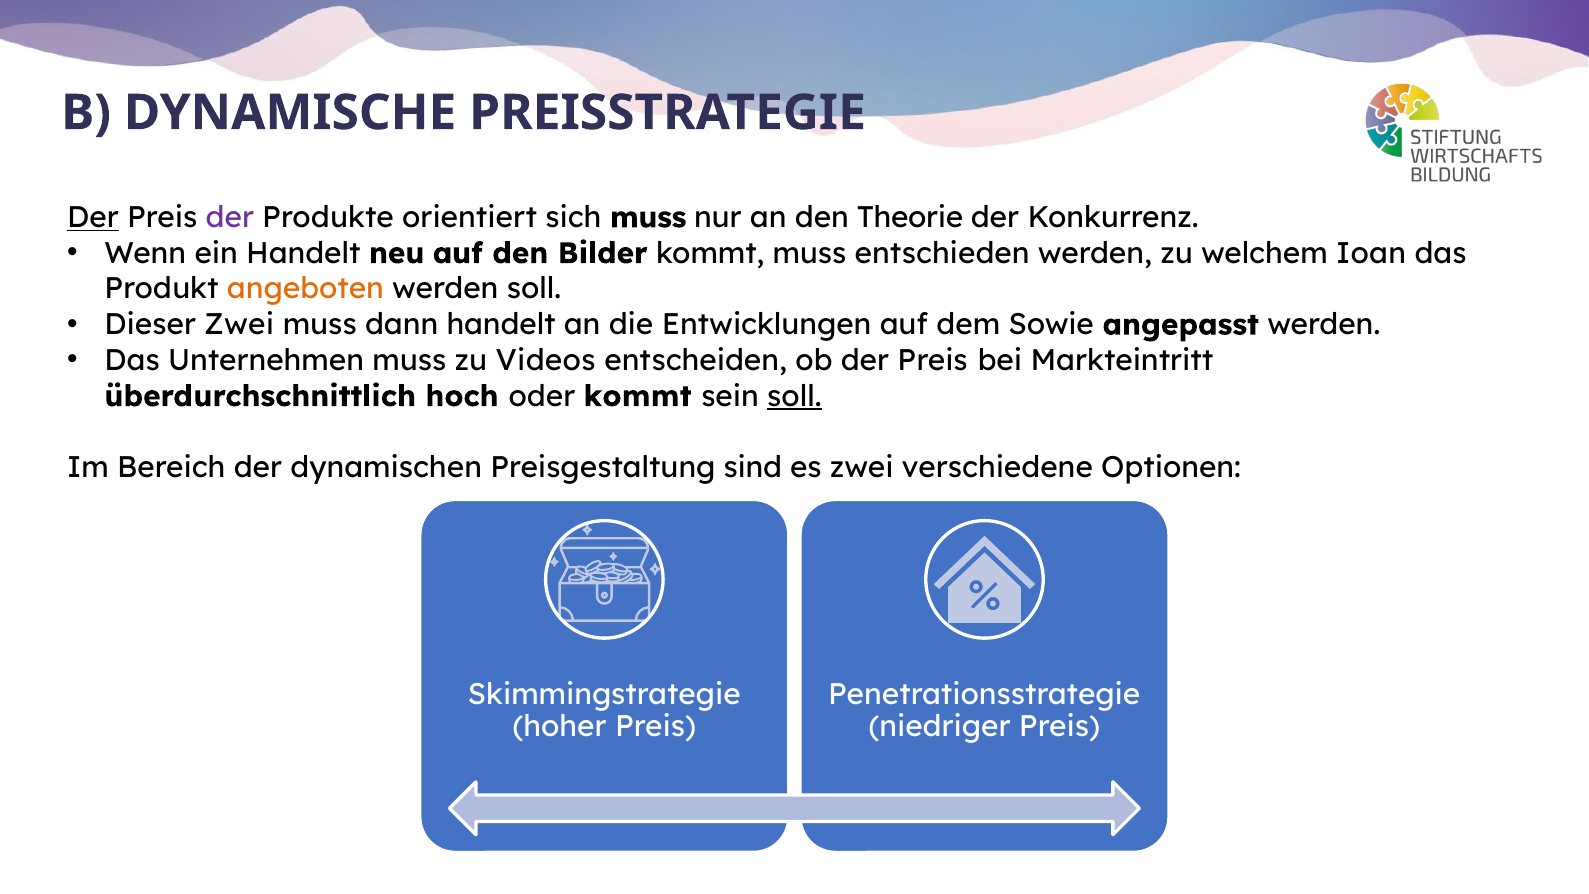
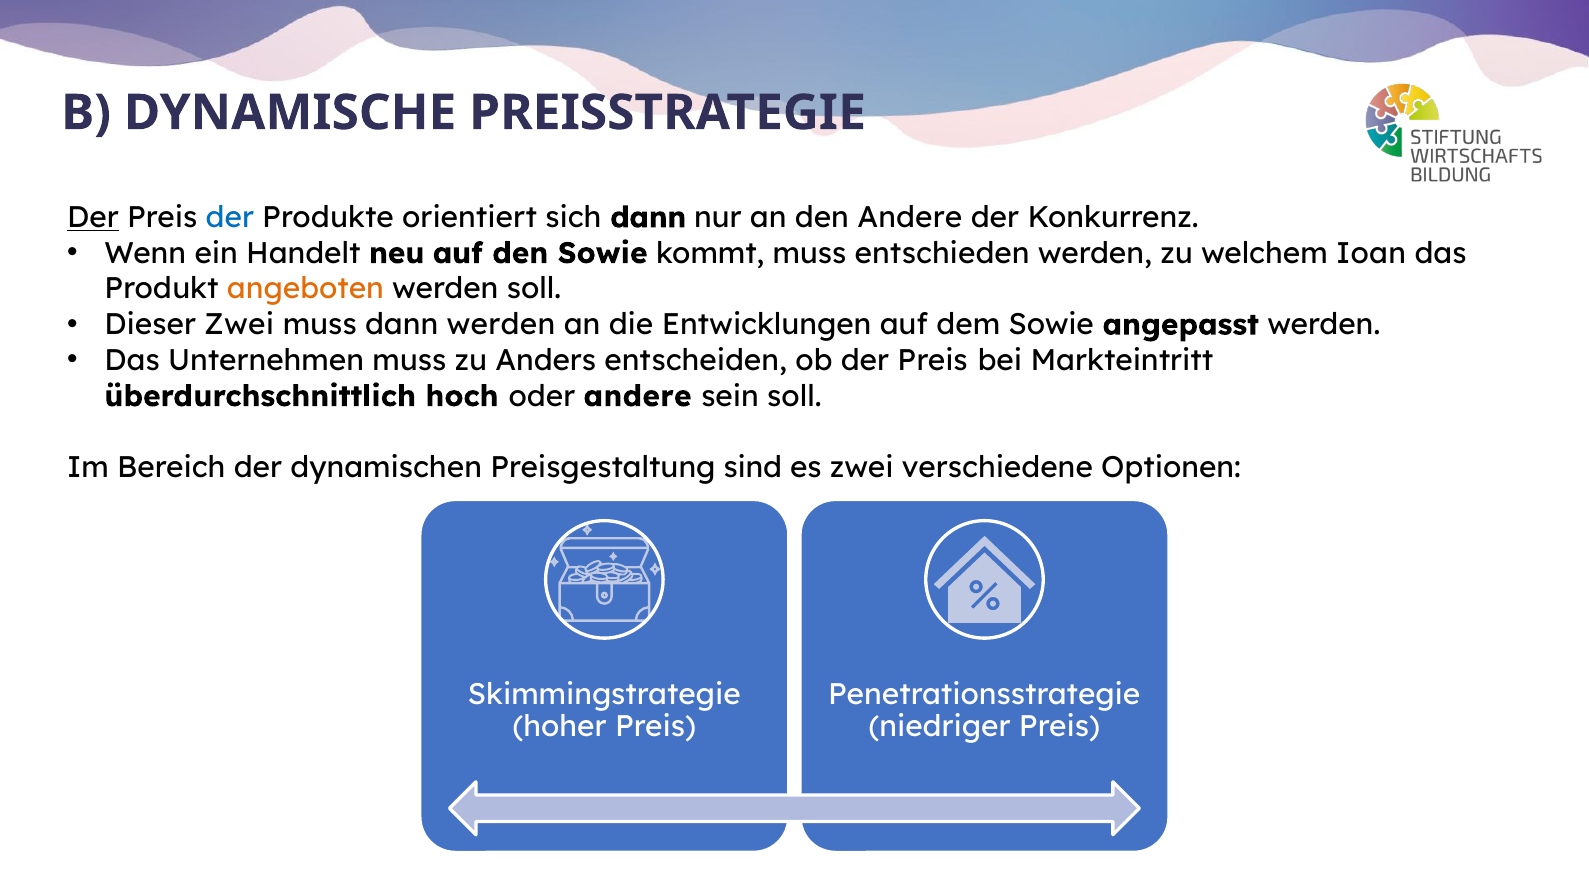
der colour: purple -> blue (230, 218)
sich muss: muss -> dann (648, 218)
den Theorie: Theorie -> Andere (910, 218)
den Bilder: Bilder -> Sowie (603, 253)
dann handelt: handelt -> werden (501, 325)
Videos: Videos -> Anders (546, 361)
oder kommt: kommt -> andere (638, 396)
soll underline: present -> none (794, 396)
